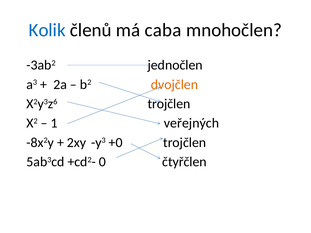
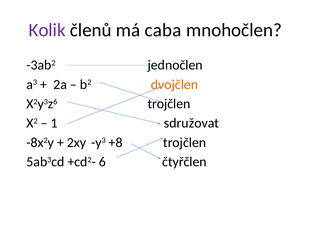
Kolik colour: blue -> purple (47, 30)
veřejných: veřejných -> sdružovat (192, 123)
+0: +0 -> +8 (116, 143)
0: 0 -> 6 (102, 162)
